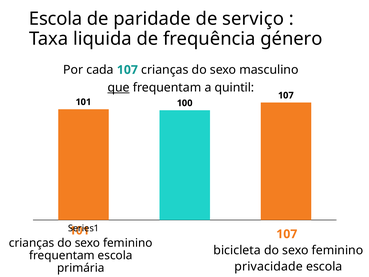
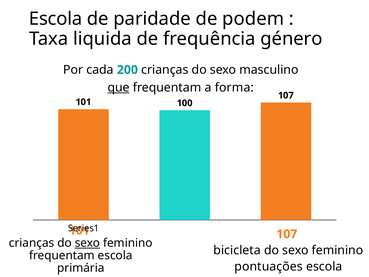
serviço: serviço -> podem (253, 19)
cada 107: 107 -> 200 (127, 70)
quintil: quintil -> forma (234, 88)
sexo underline: none -> present (87, 243)
privacidade: privacidade -> pontuações (269, 266)
